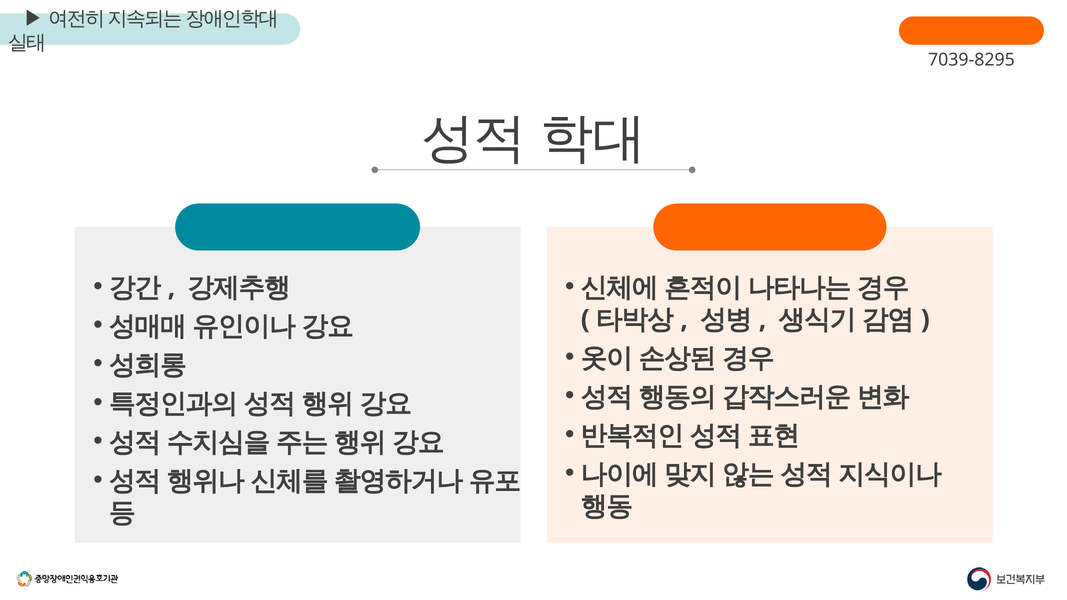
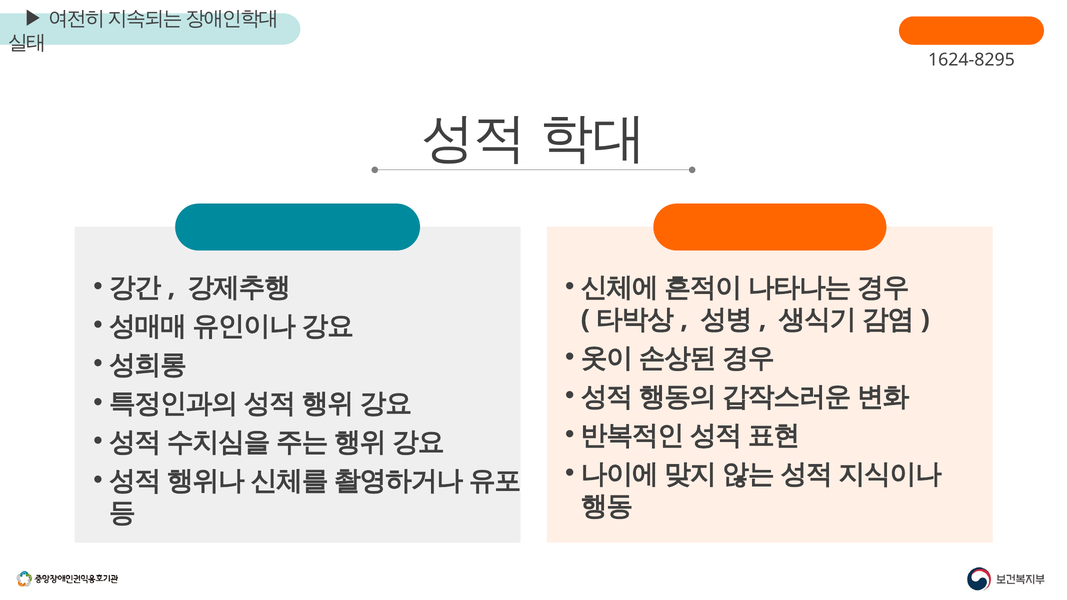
7039-8295: 7039-8295 -> 1624-8295 (971, 60)
